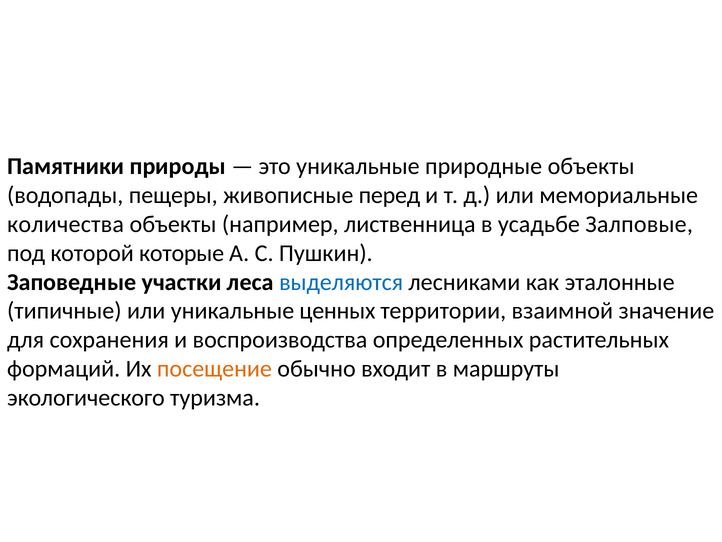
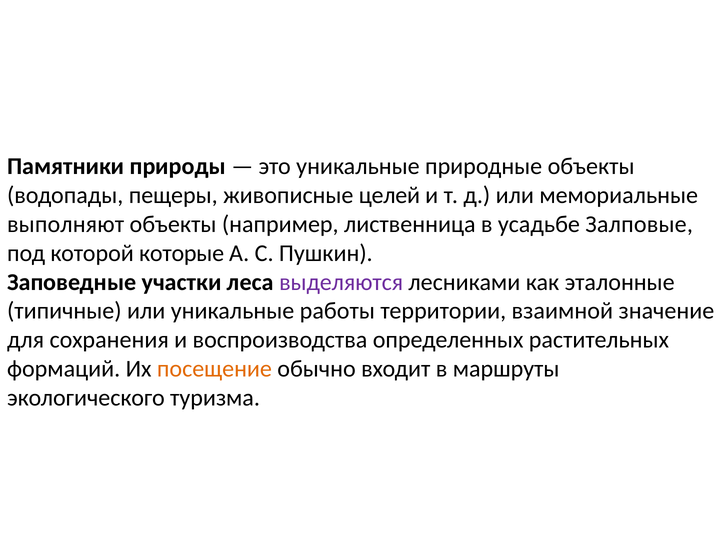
перед: перед -> целей (389, 195)
количества: количества -> выполняют (66, 224)
выделяются colour: blue -> purple (341, 282)
ценных: ценных -> работы (337, 311)
